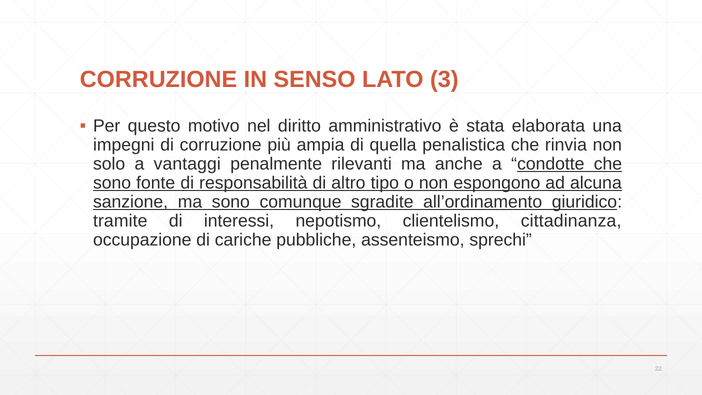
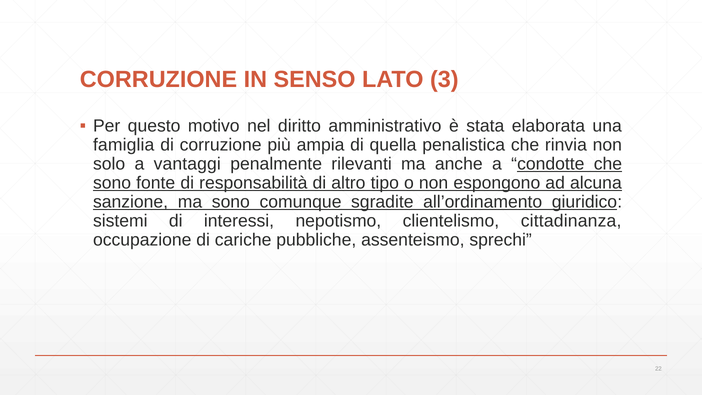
impegni: impegni -> famiglia (124, 145)
tramite: tramite -> sistemi (120, 221)
